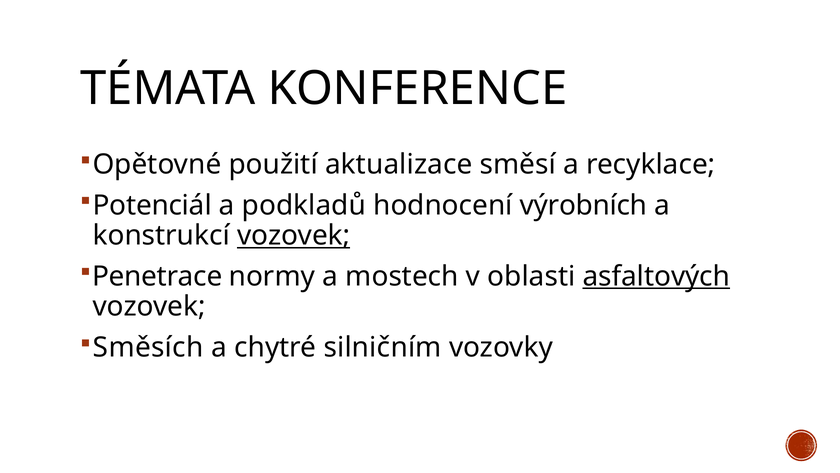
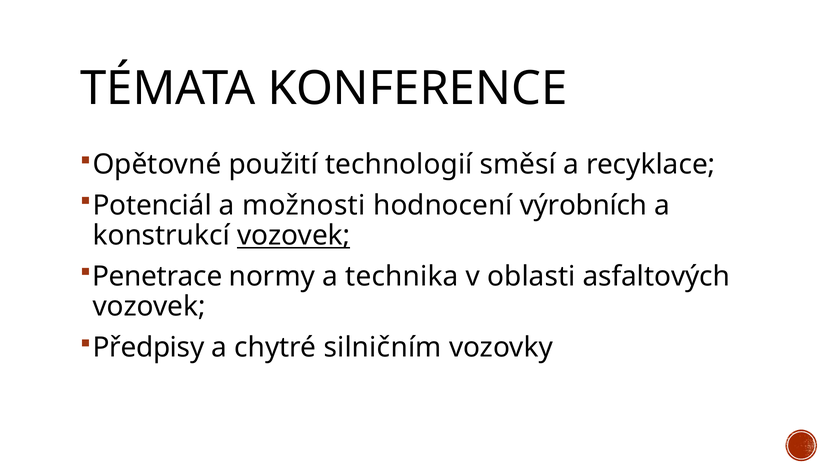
aktualizace: aktualizace -> technologií (399, 164)
podkladů: podkladů -> možnosti (304, 205)
mostech: mostech -> technika (402, 276)
asfaltových underline: present -> none (656, 276)
Směsích: Směsích -> Předpisy (148, 347)
